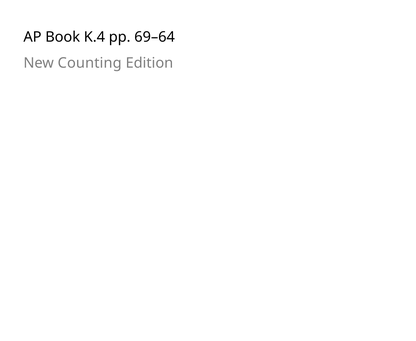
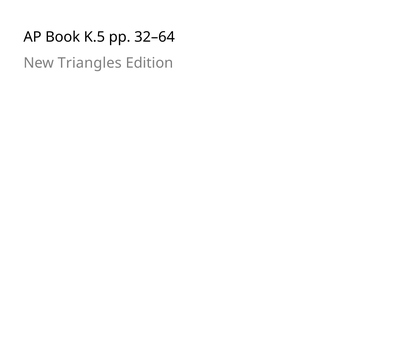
K.4: K.4 -> K.5 (94, 37)
69–64: 69–64 -> 32–64 (155, 37)
Counting: Counting -> Triangles (90, 63)
